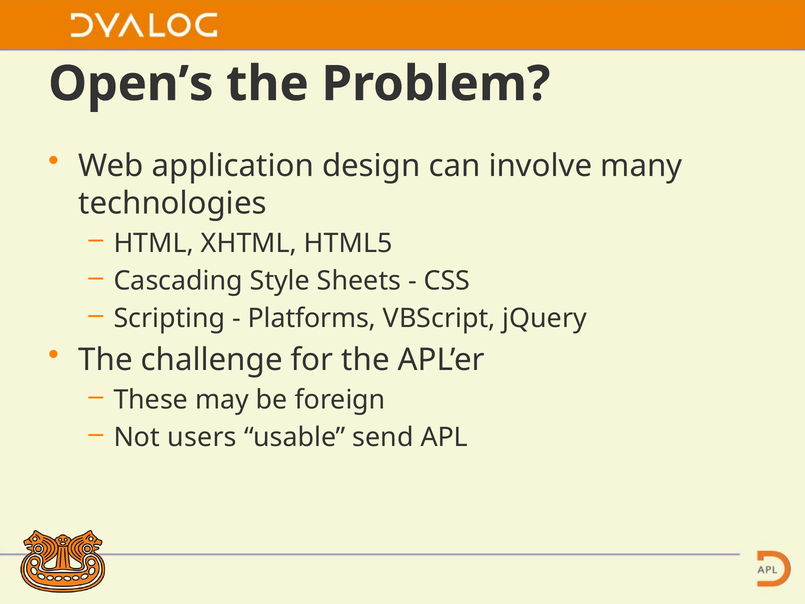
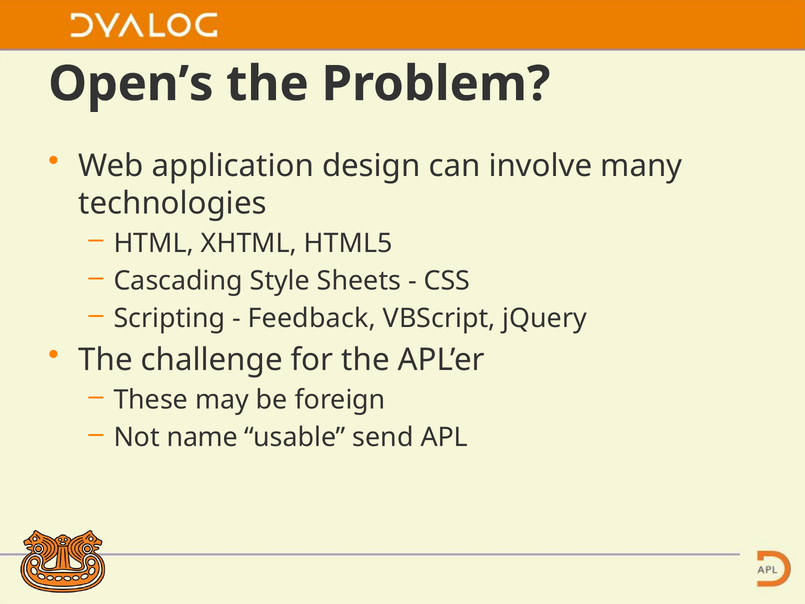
Platforms: Platforms -> Feedback (312, 318)
users: users -> name (202, 437)
